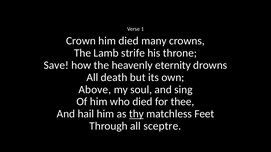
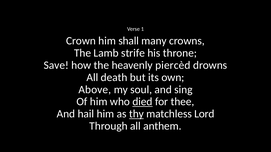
him died: died -> shall (129, 41)
eternity: eternity -> piercèd (173, 65)
died underline: none -> present (142, 102)
Feet: Feet -> Lord (204, 114)
sceptre: sceptre -> anthem (162, 126)
